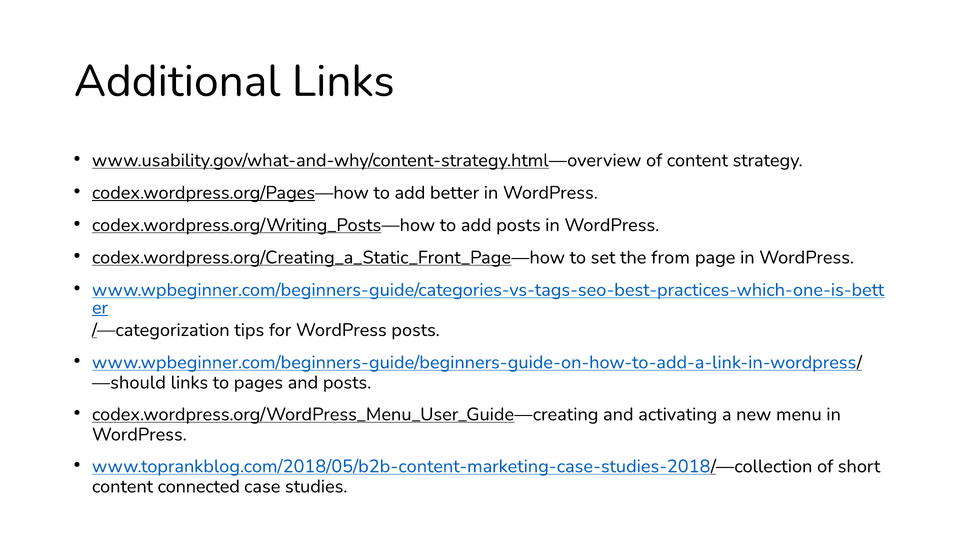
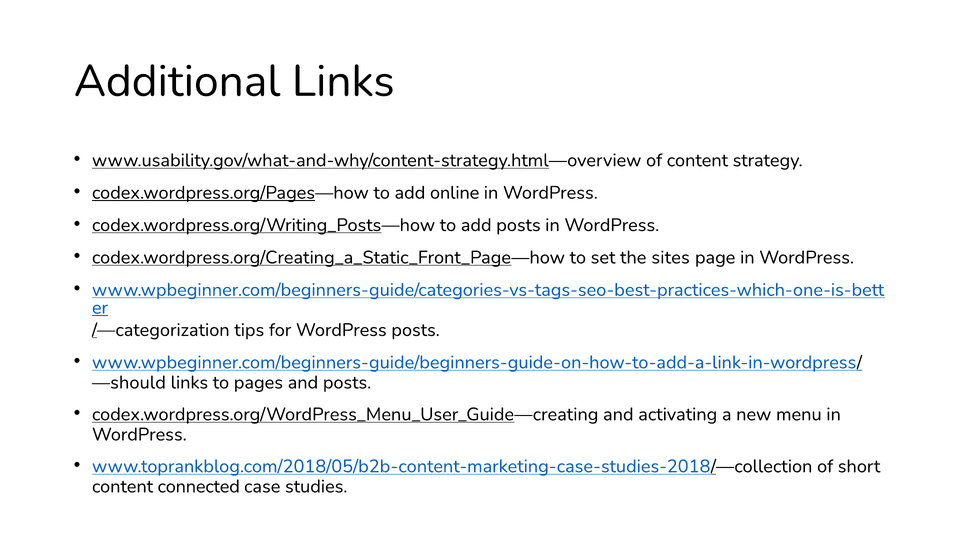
better: better -> online (455, 193)
from: from -> sites (671, 258)
